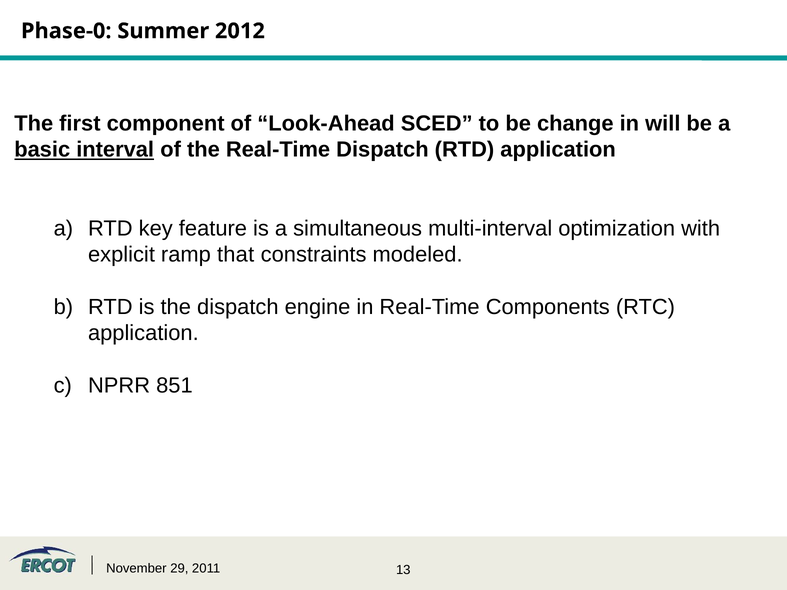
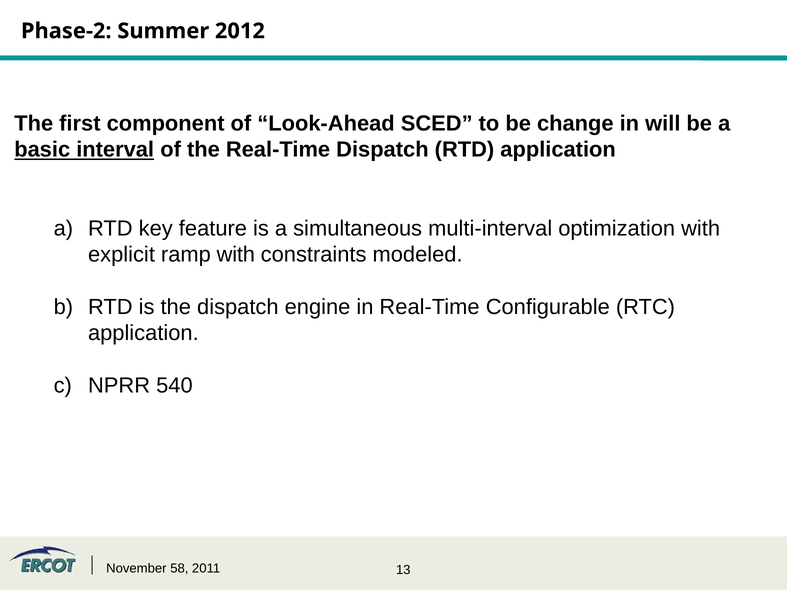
Phase-0: Phase-0 -> Phase-2 (66, 31)
ramp that: that -> with (236, 255)
Components: Components -> Configurable (548, 307)
851: 851 -> 540 (174, 386)
29: 29 -> 58 (179, 569)
